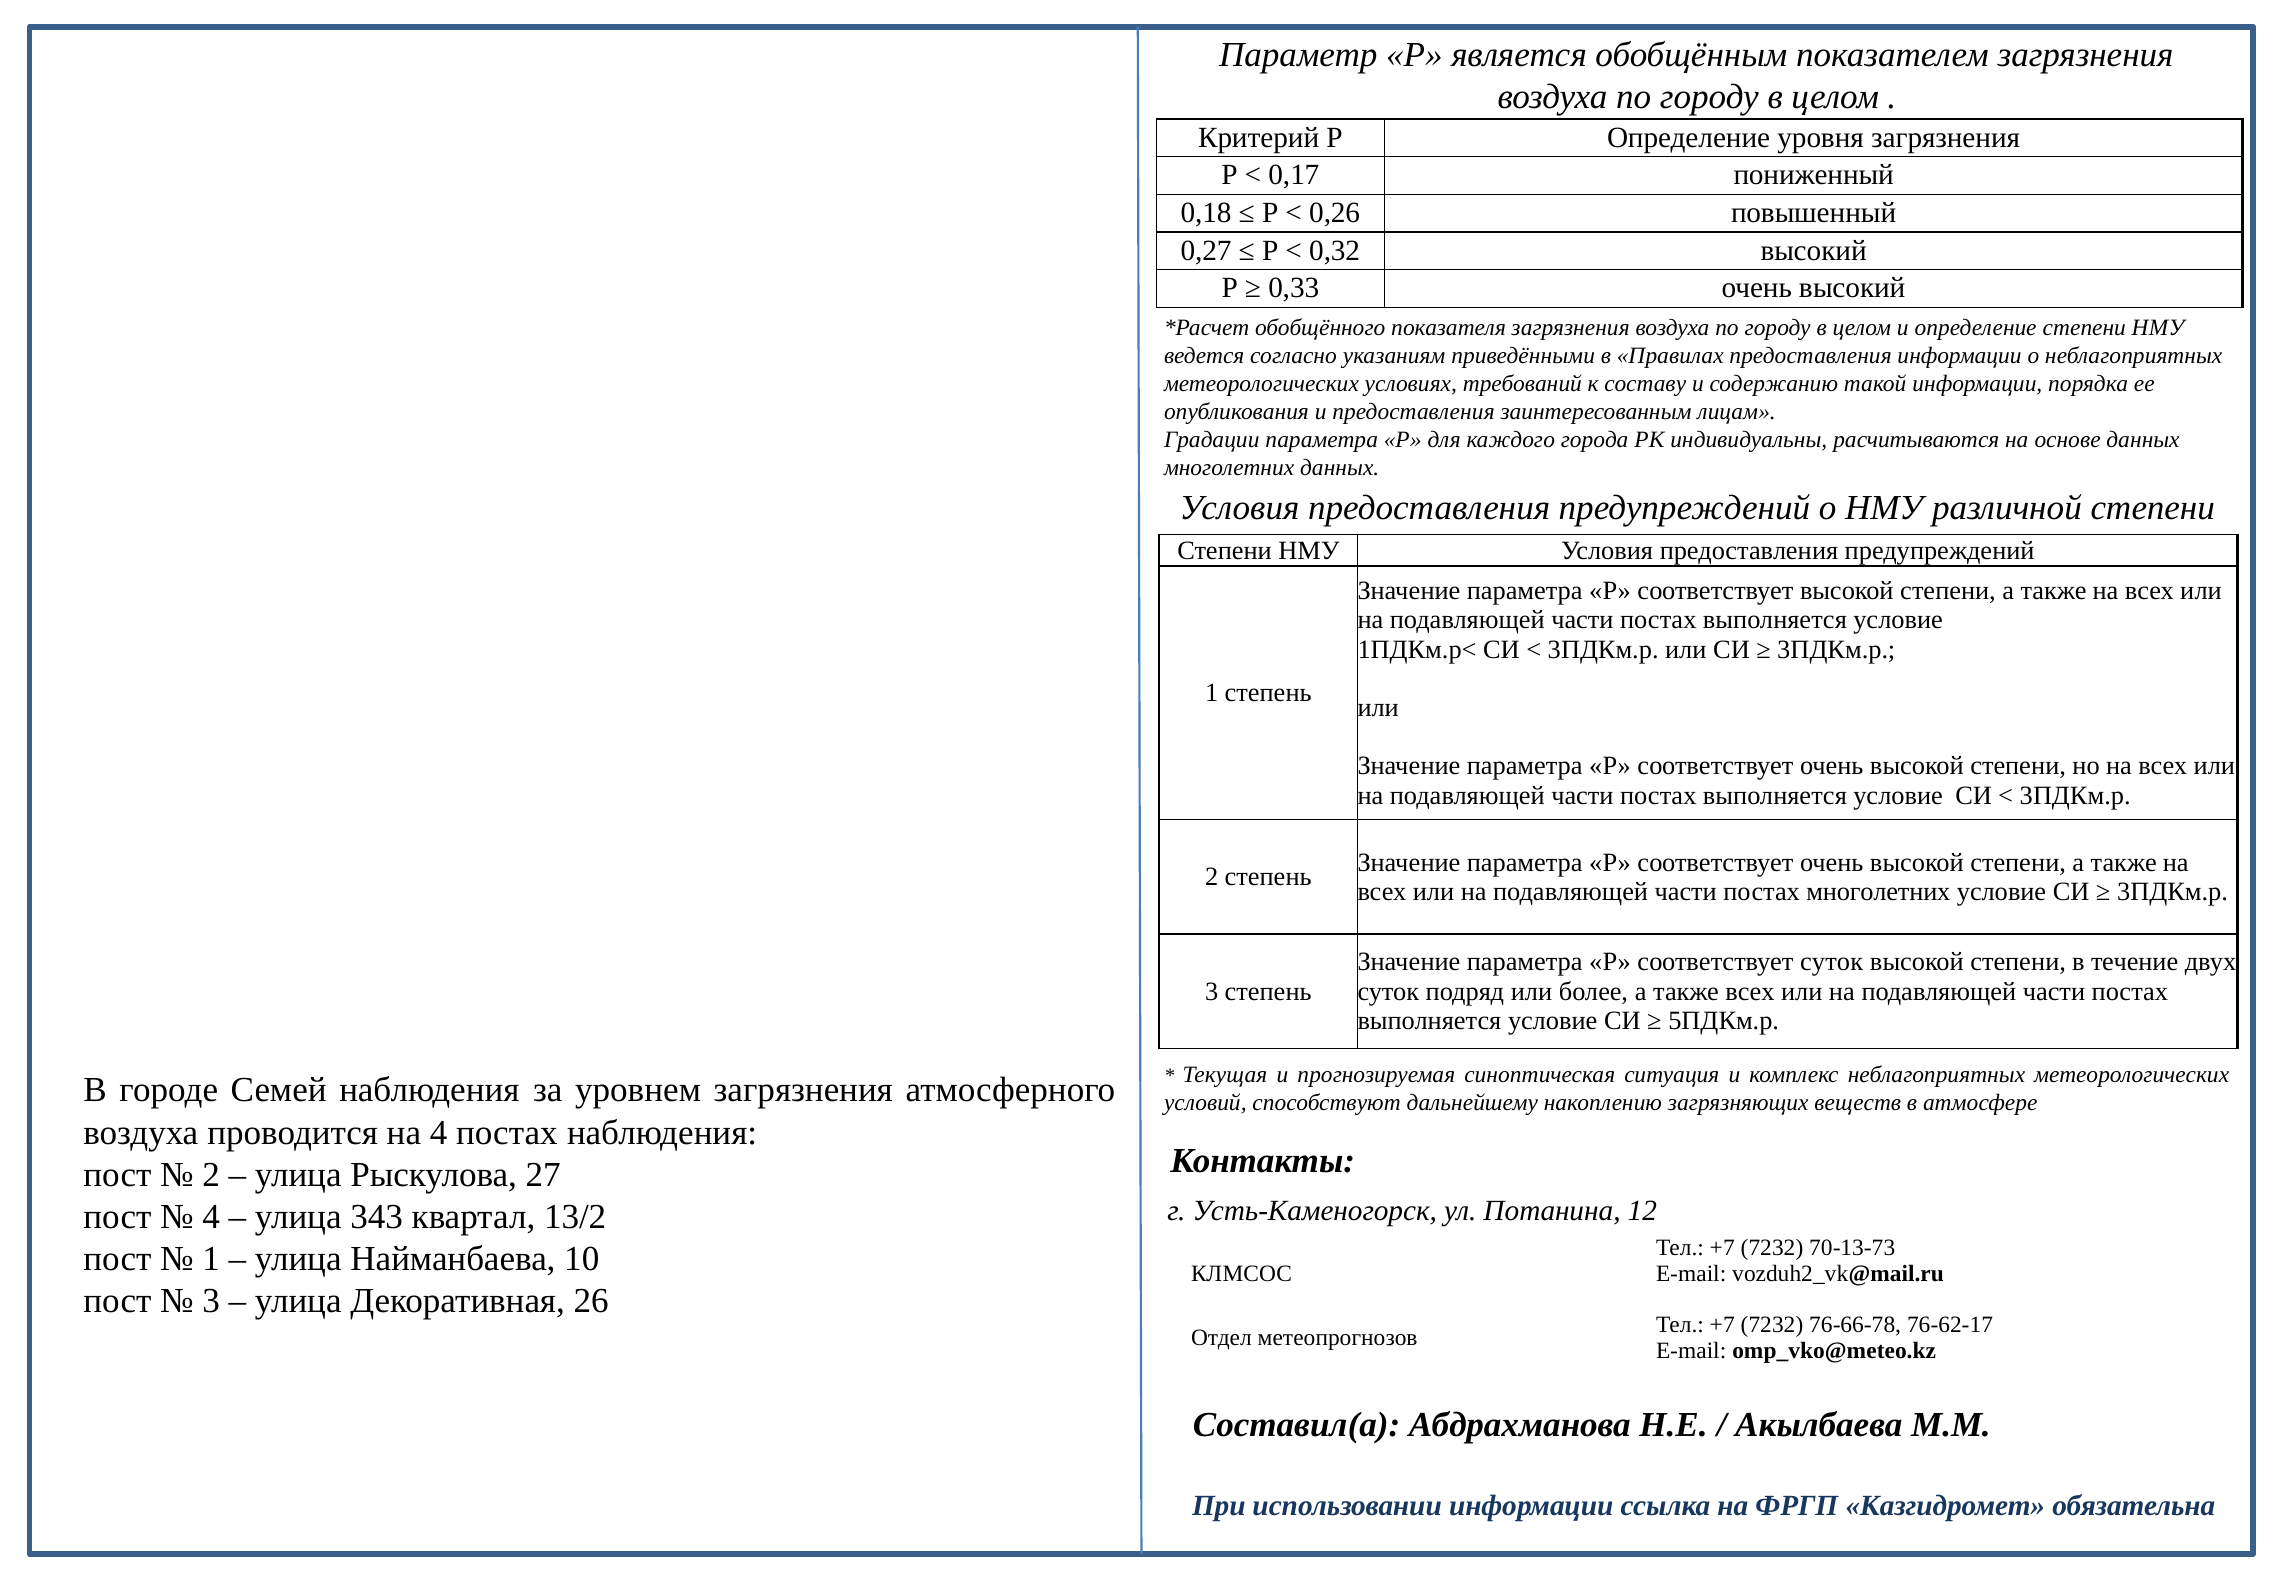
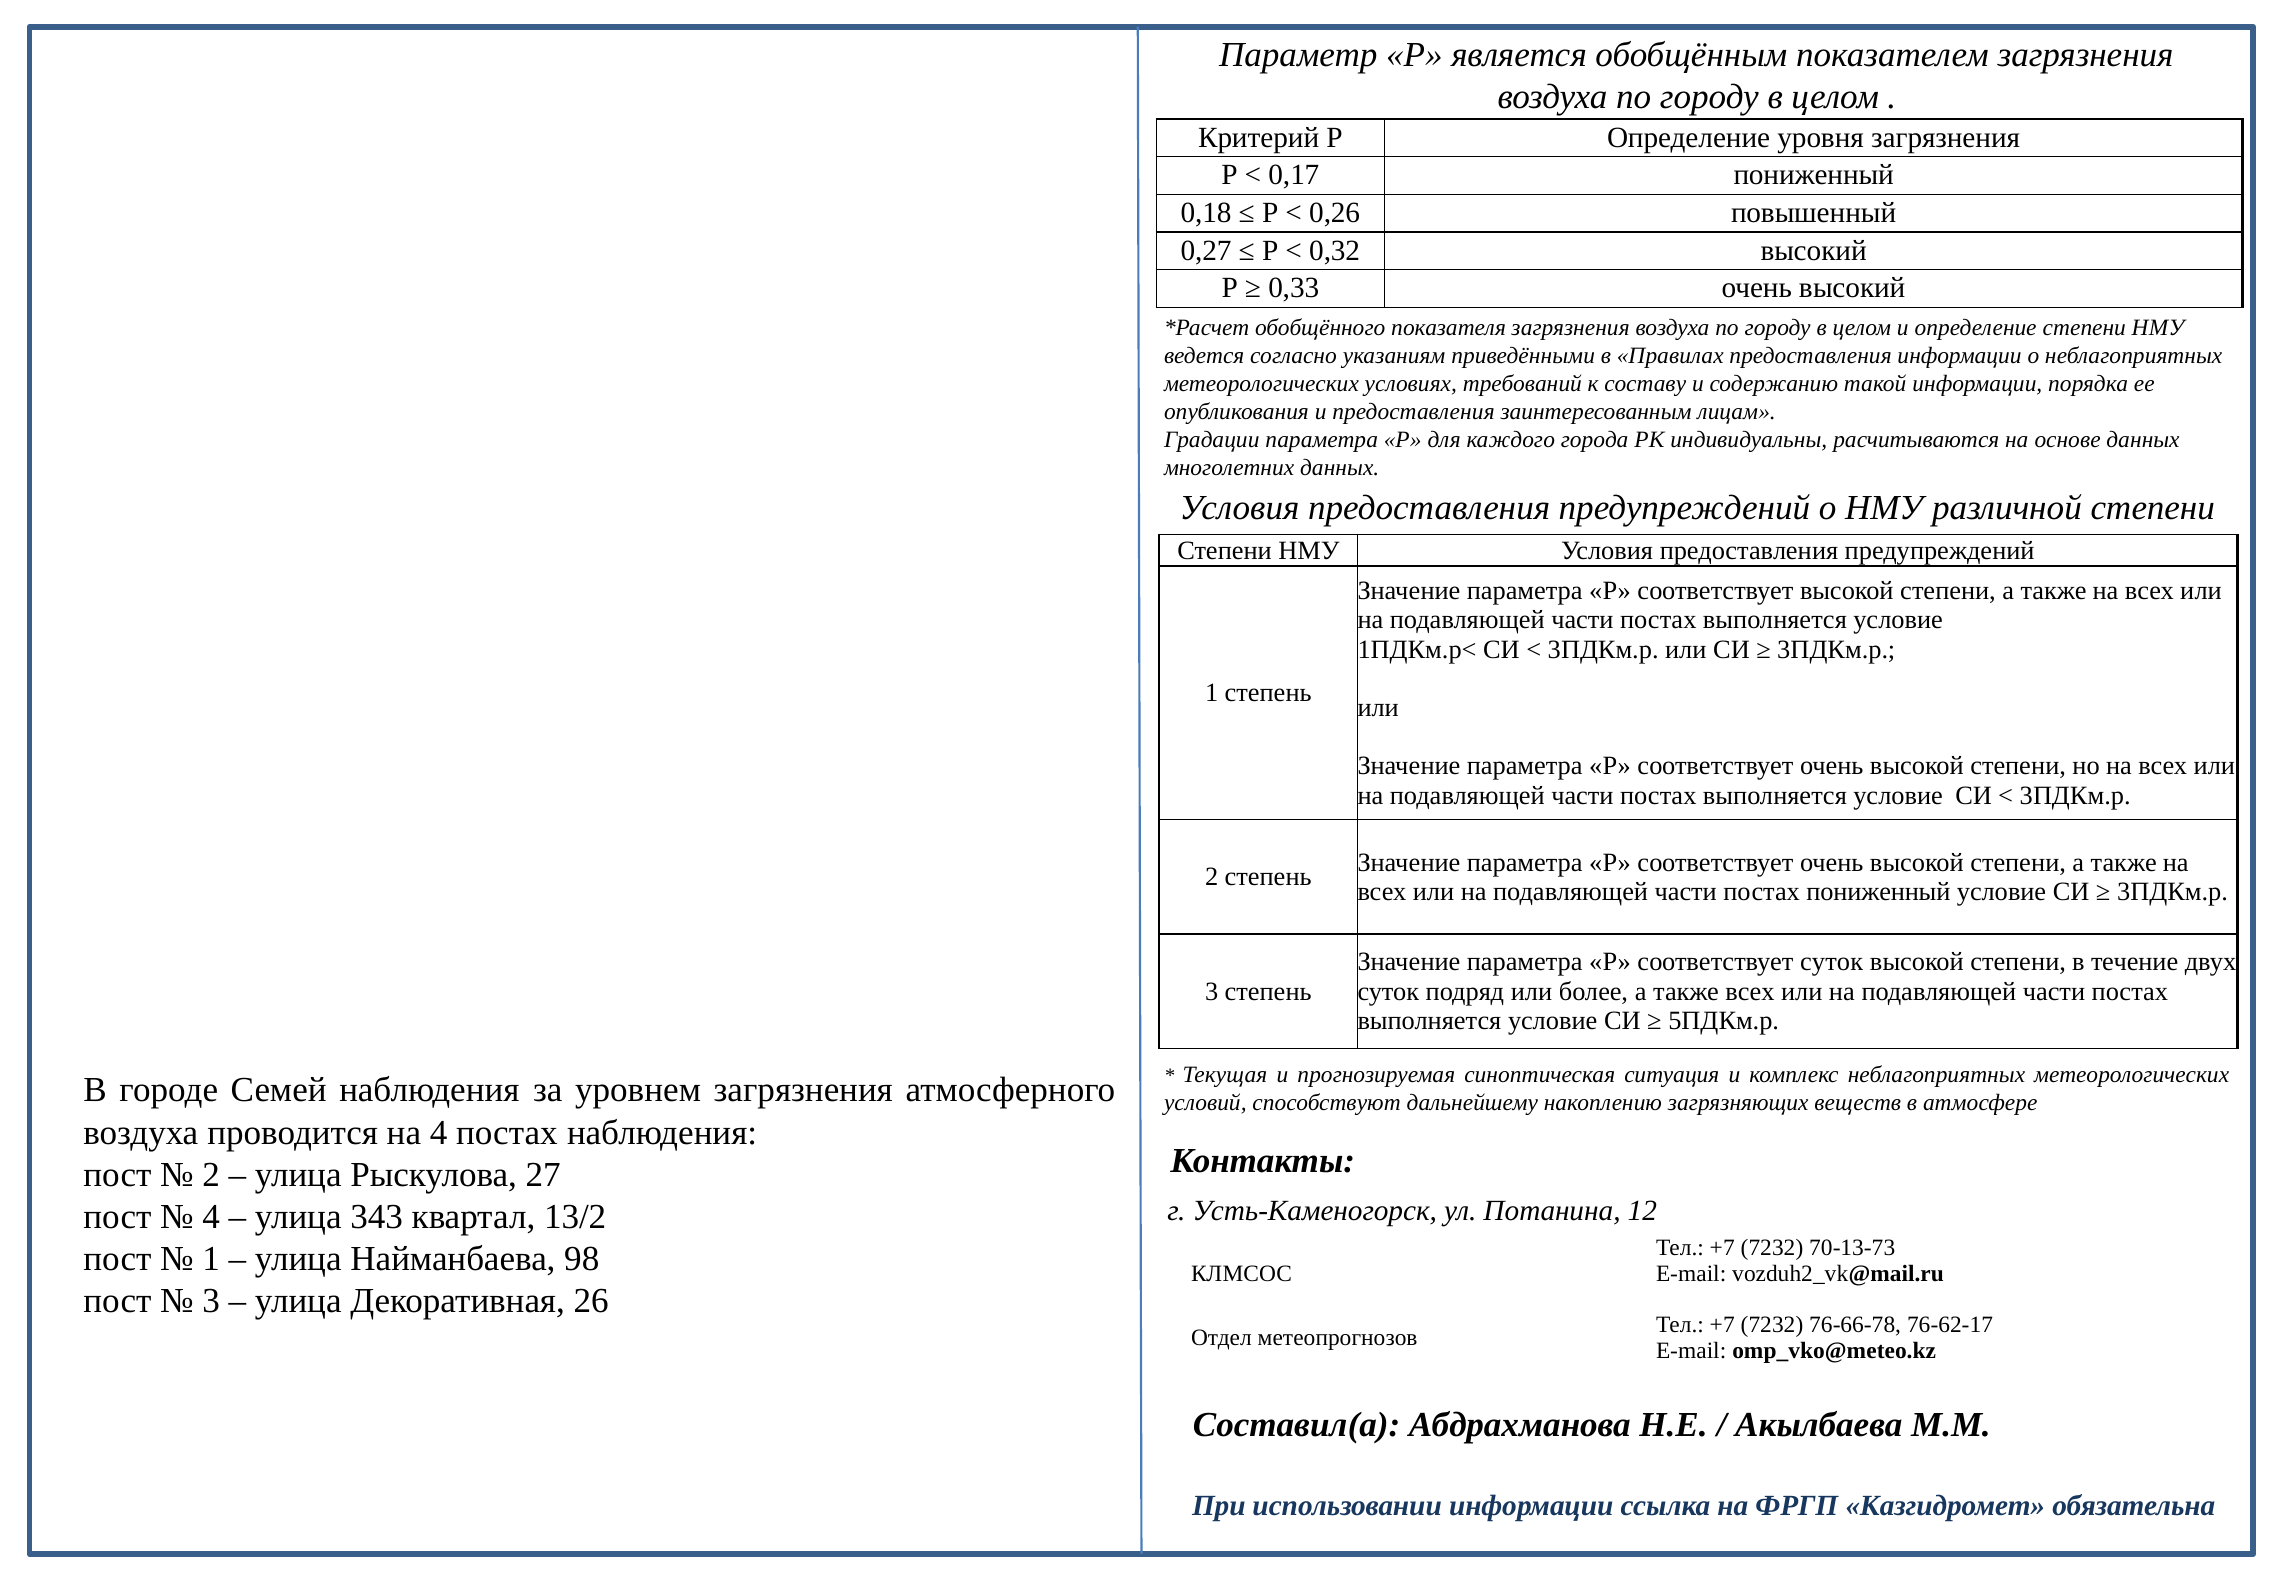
постах многолетних: многолетних -> пониженный (1878, 891)
10: 10 -> 98 (582, 1259)
